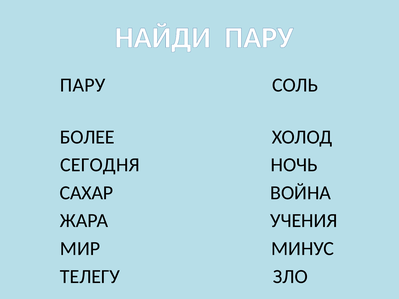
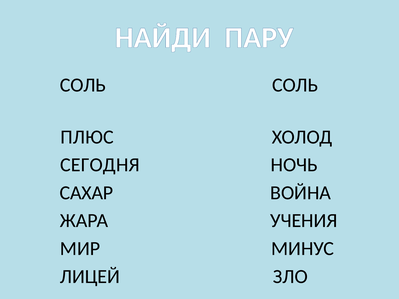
ПАРУ: ПАРУ -> СОЛЬ (83, 85)
БОЛЕЕ: БОЛЕЕ -> ПЛЮС (87, 137)
ТЕЛЕГУ: ТЕЛЕГУ -> ЛИЦЕЙ (90, 277)
